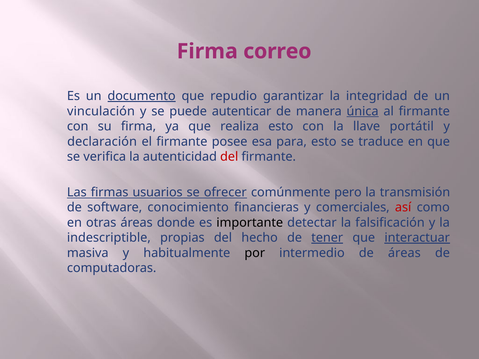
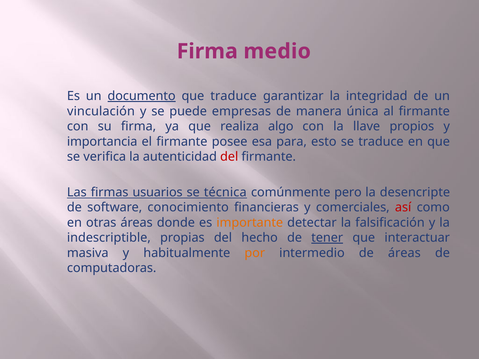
correo: correo -> medio (277, 51)
que repudio: repudio -> traduce (234, 96)
autenticar: autenticar -> empresas (241, 111)
única underline: present -> none (363, 111)
realiza esto: esto -> algo (281, 126)
portátil: portátil -> propios (412, 126)
declaración: declaración -> importancia (102, 142)
ofrecer: ofrecer -> técnica (225, 192)
transmisión: transmisión -> desencripte (415, 192)
importante colour: black -> orange (250, 223)
interactuar underline: present -> none (417, 238)
por colour: black -> orange (255, 253)
